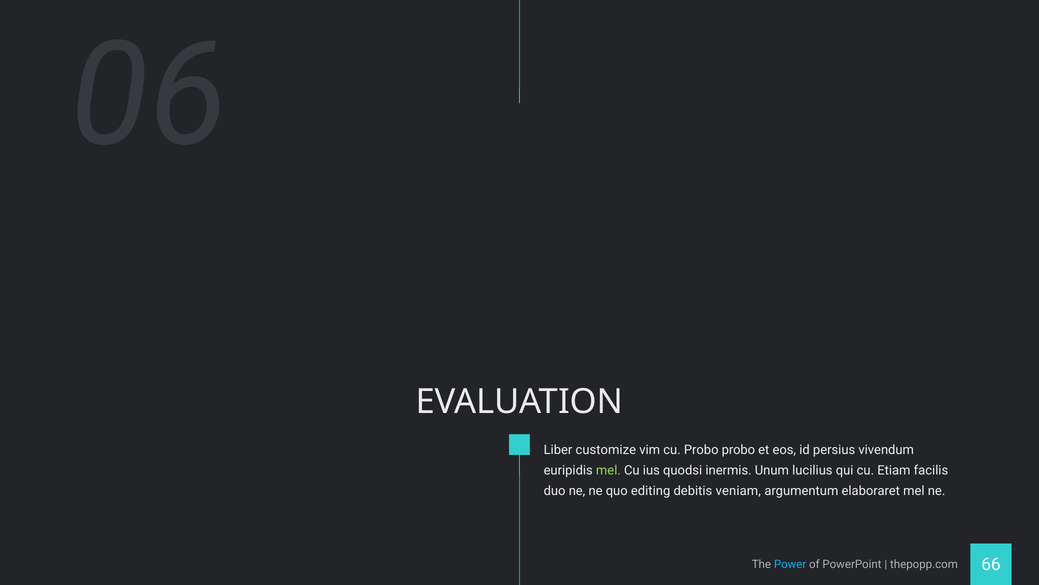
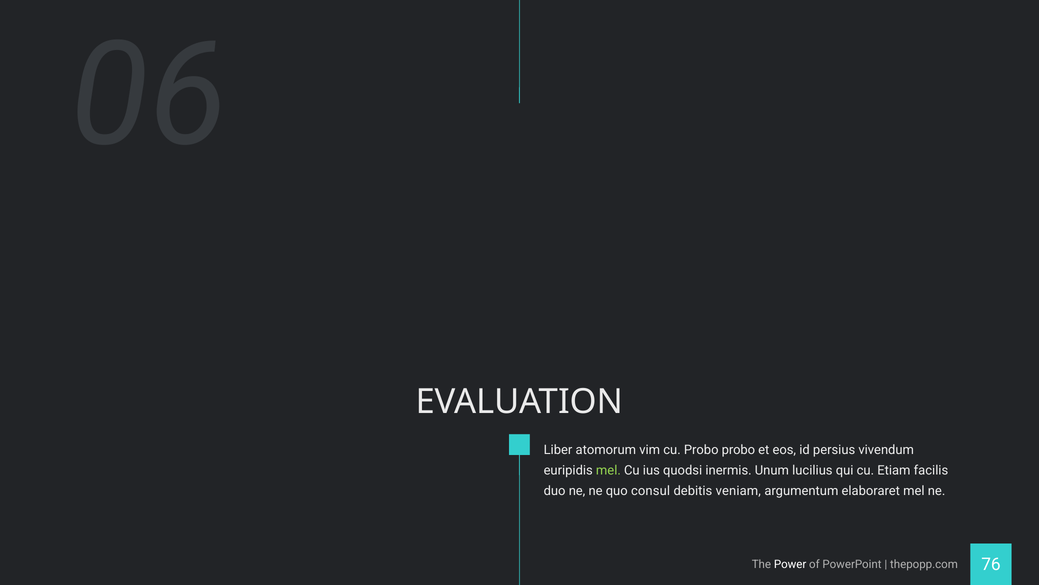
customize: customize -> atomorum (606, 450)
editing: editing -> consul (651, 490)
Power colour: light blue -> white (790, 564)
66: 66 -> 76 (991, 564)
